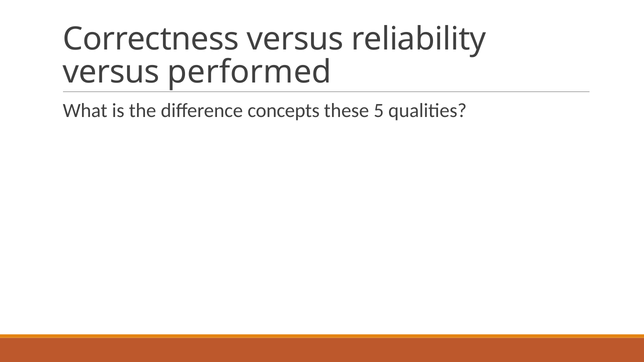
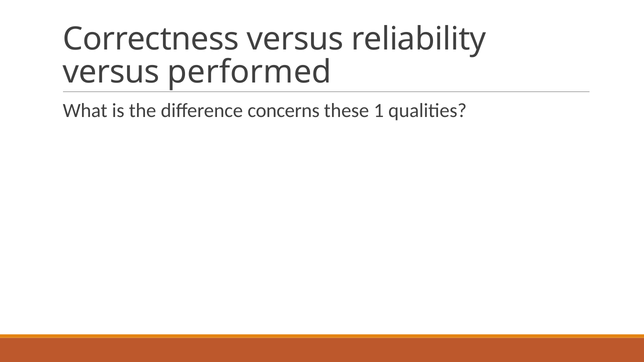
concepts: concepts -> concerns (284, 111)
5: 5 -> 1 (379, 111)
